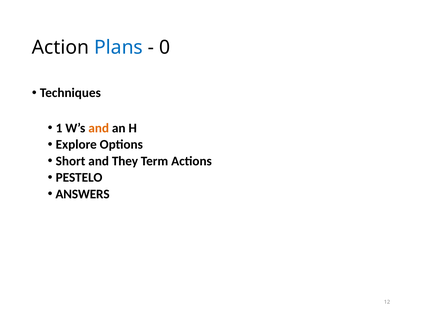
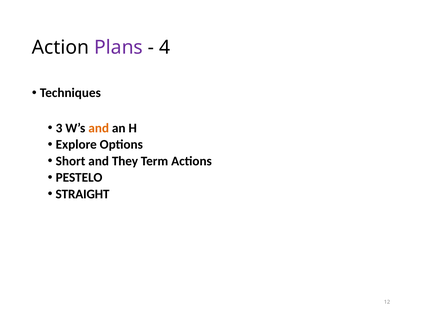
Plans colour: blue -> purple (119, 47)
0: 0 -> 4 (165, 47)
1: 1 -> 3 (59, 128)
ANSWERS: ANSWERS -> STRAIGHT (83, 194)
